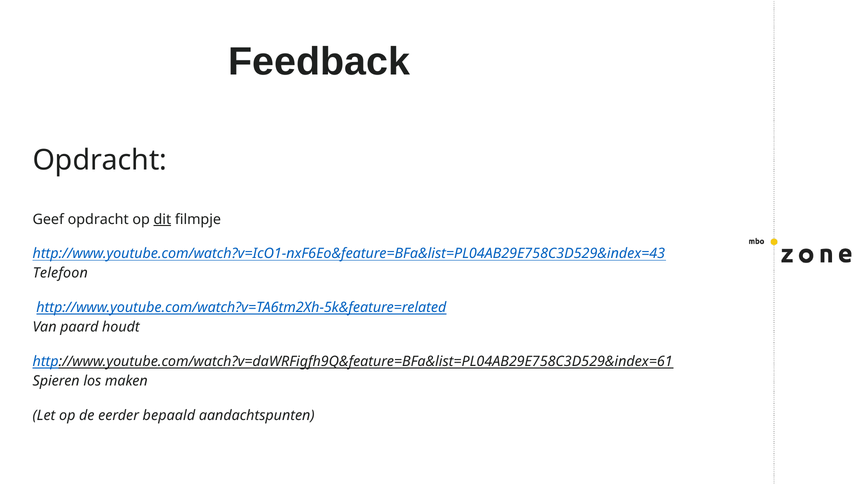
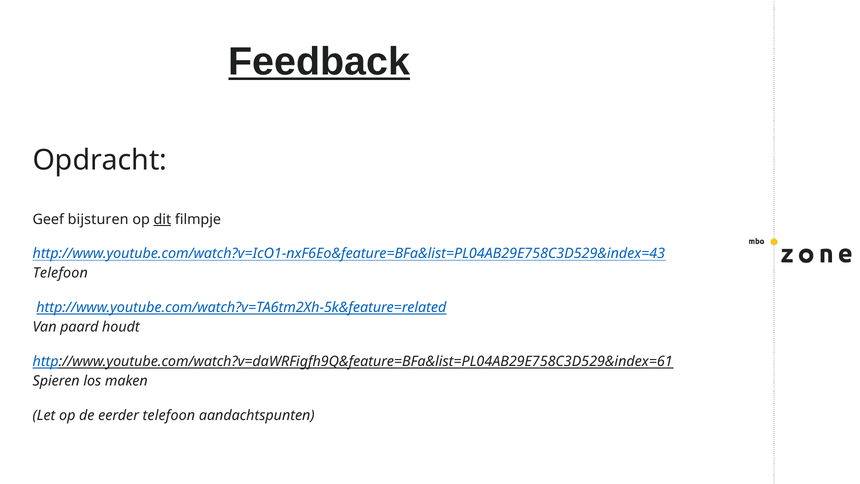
Feedback underline: none -> present (319, 62)
Geef opdracht: opdracht -> bijsturen (98, 219)
eerder bepaald: bepaald -> telefoon (169, 415)
